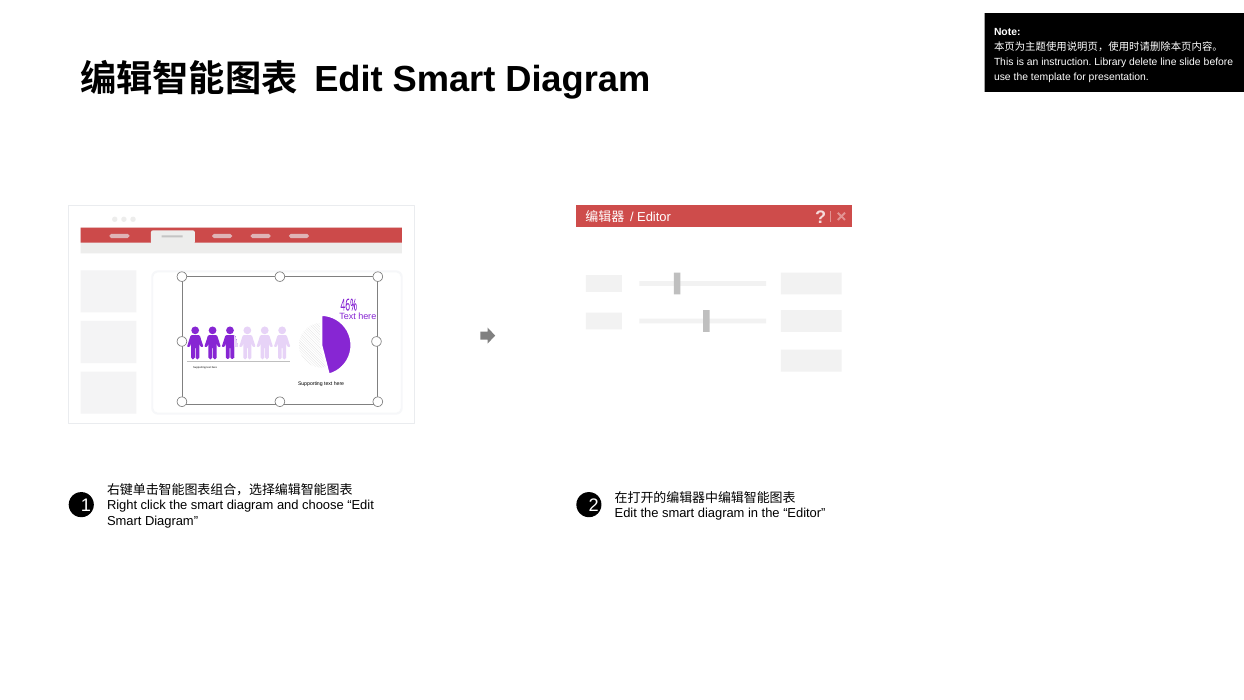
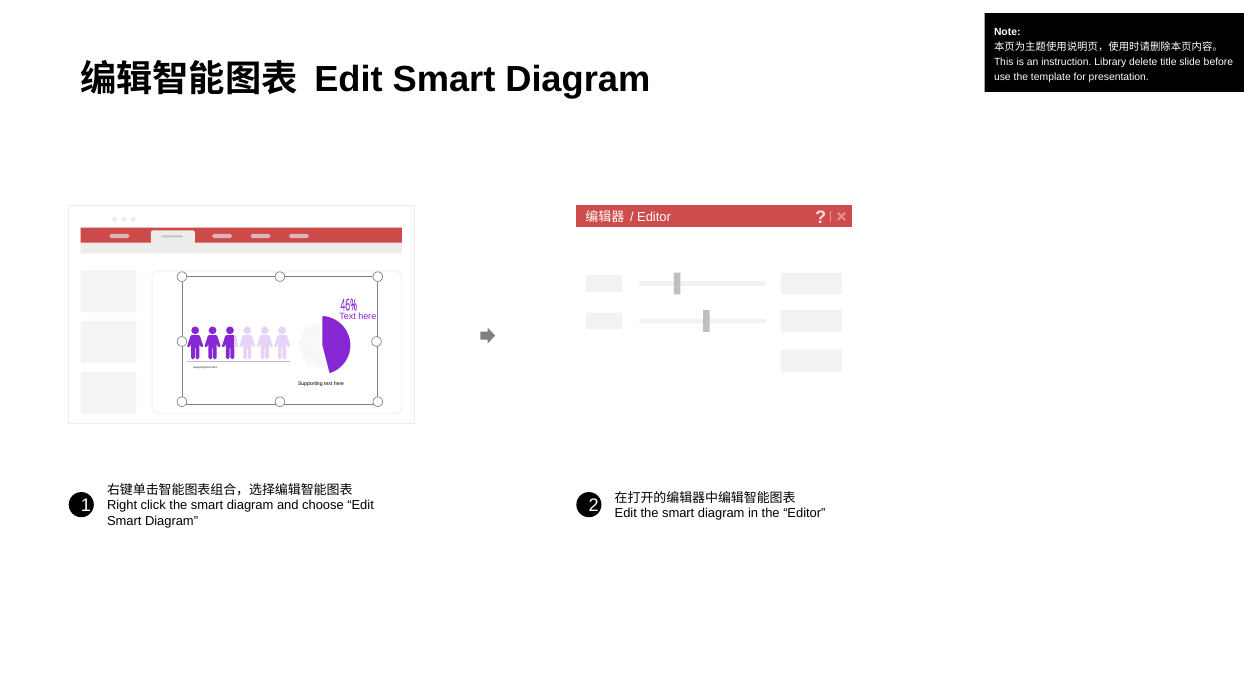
line: line -> title (1168, 62)
